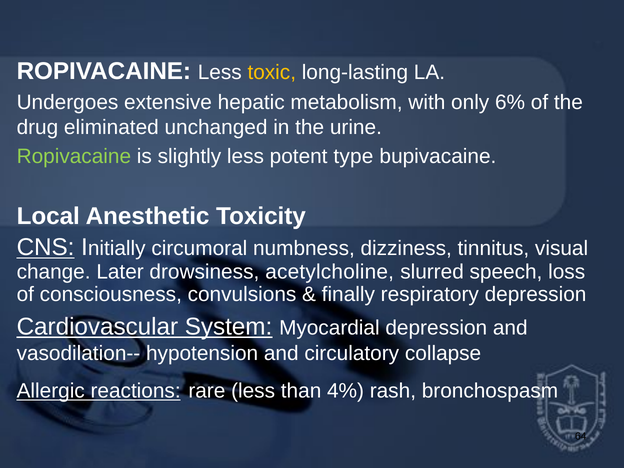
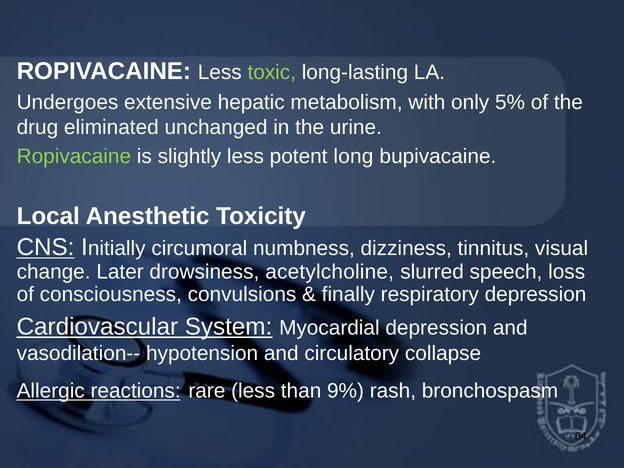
toxic colour: yellow -> light green (272, 73)
6%: 6% -> 5% (510, 102)
type: type -> long (353, 156)
4%: 4% -> 9% (346, 391)
